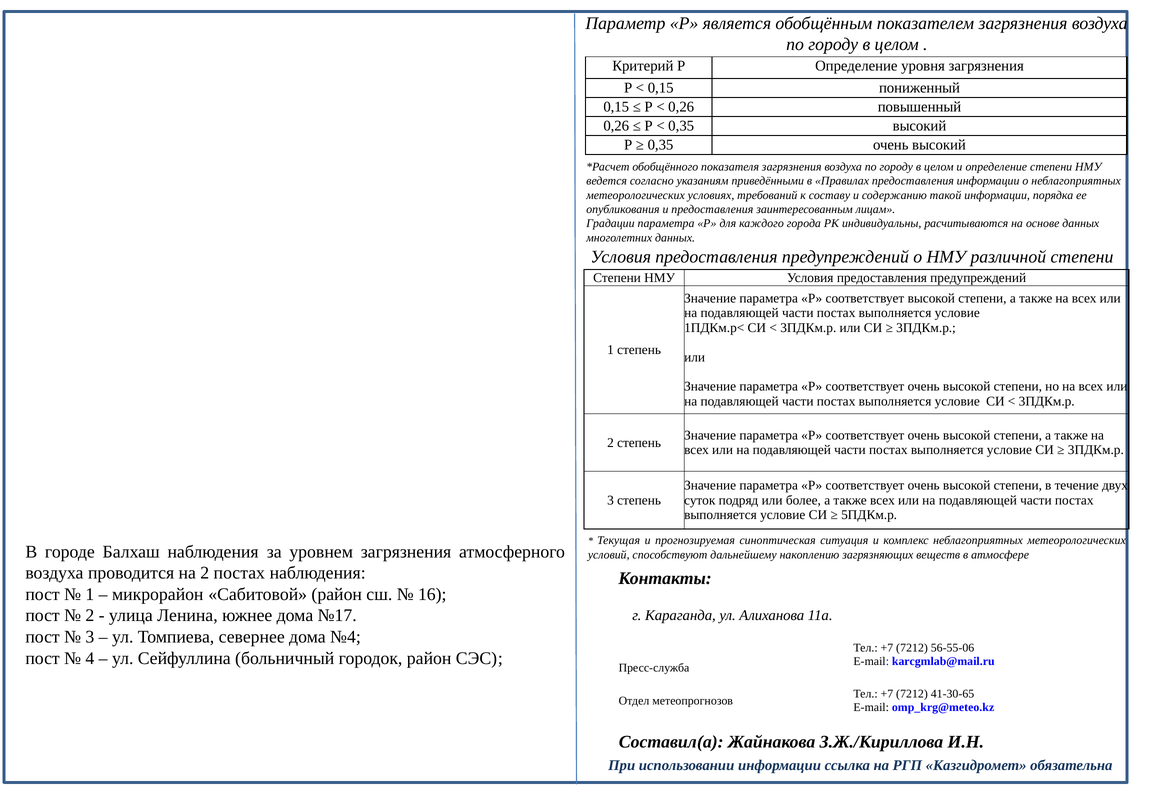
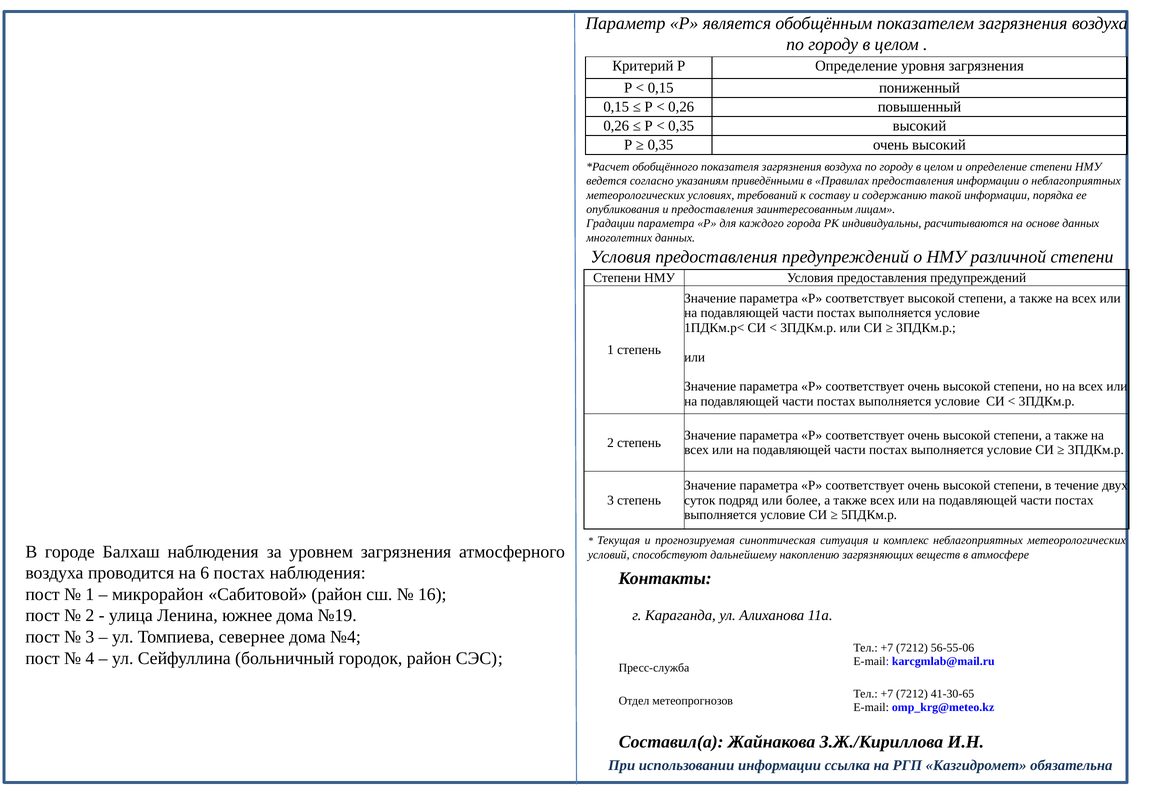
на 2: 2 -> 6 (205, 573)
№17: №17 -> №19 (337, 616)
